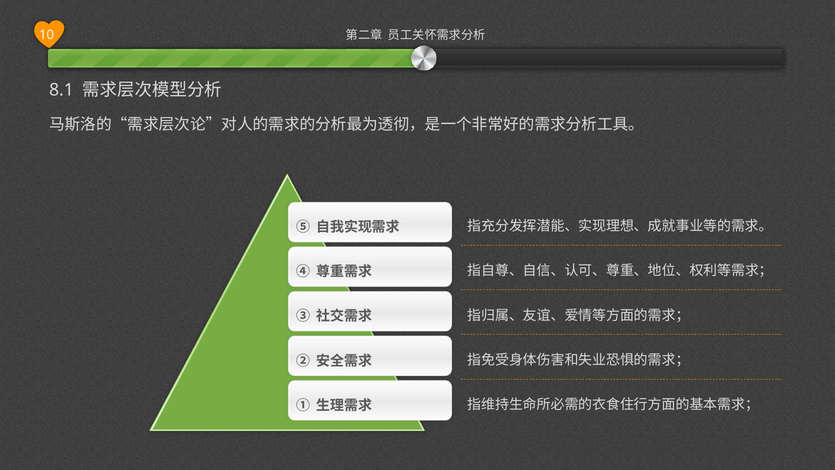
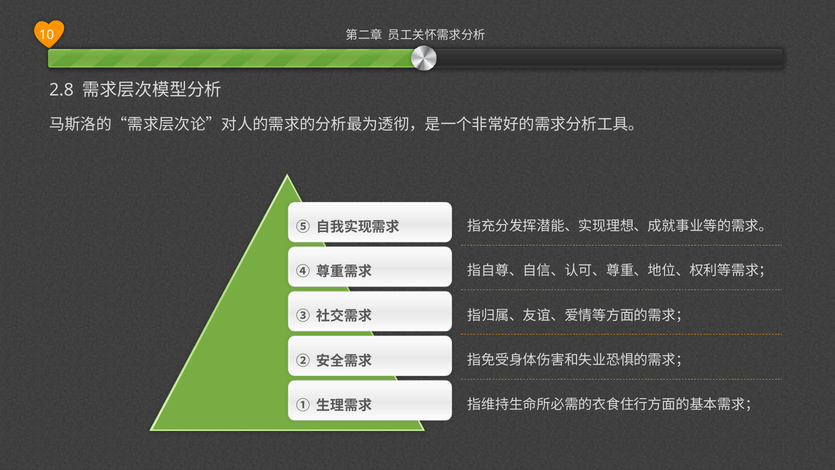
8.1: 8.1 -> 2.8 (61, 90)
